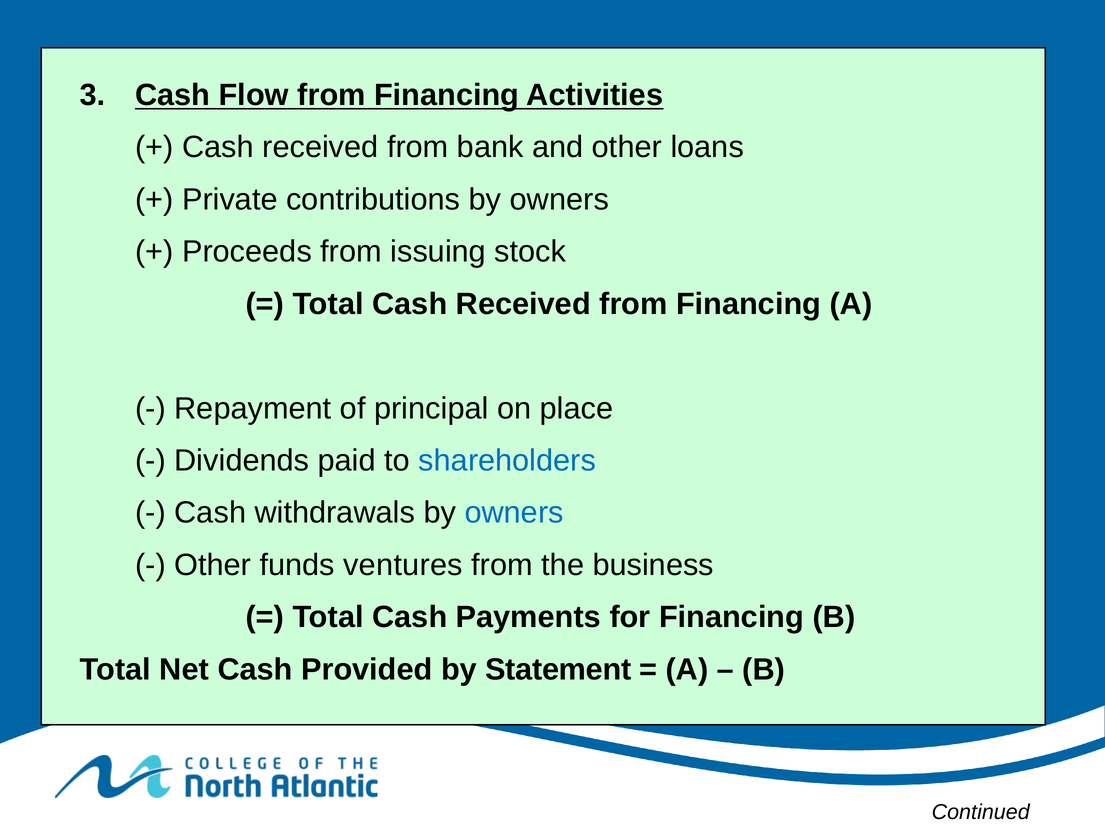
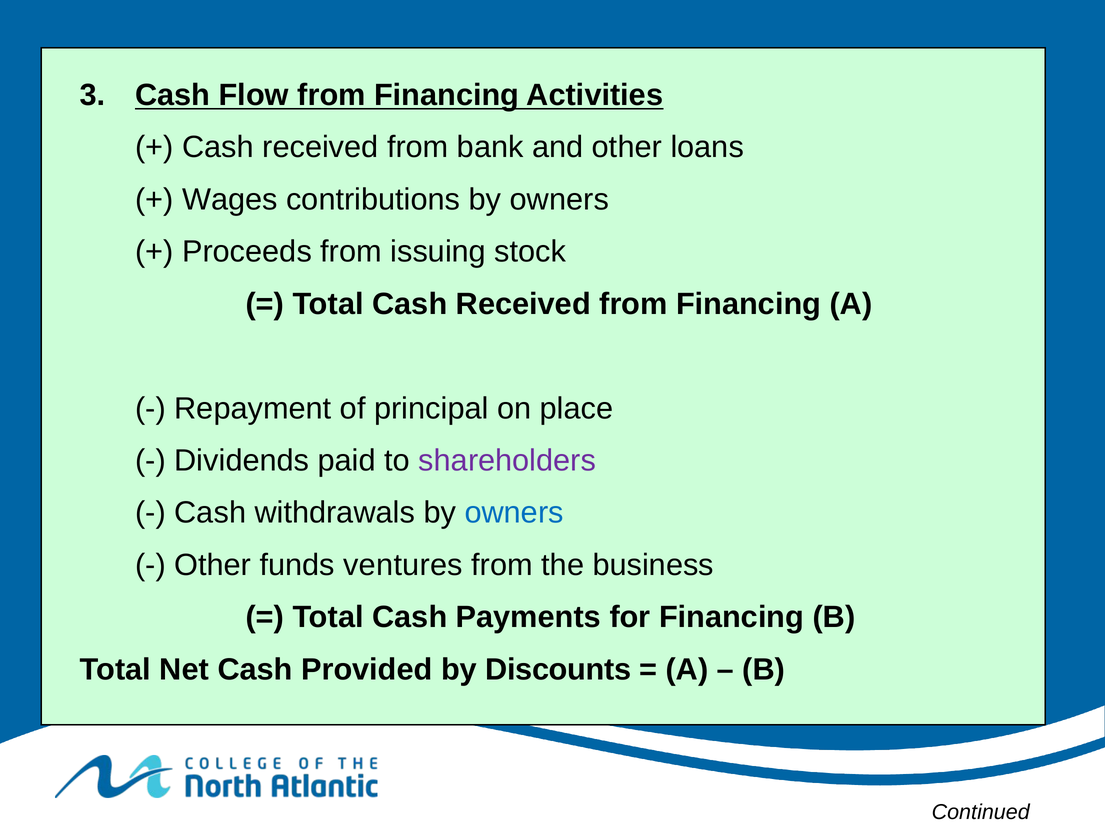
Private: Private -> Wages (230, 199)
shareholders colour: blue -> purple (507, 460)
Statement: Statement -> Discounts (558, 669)
